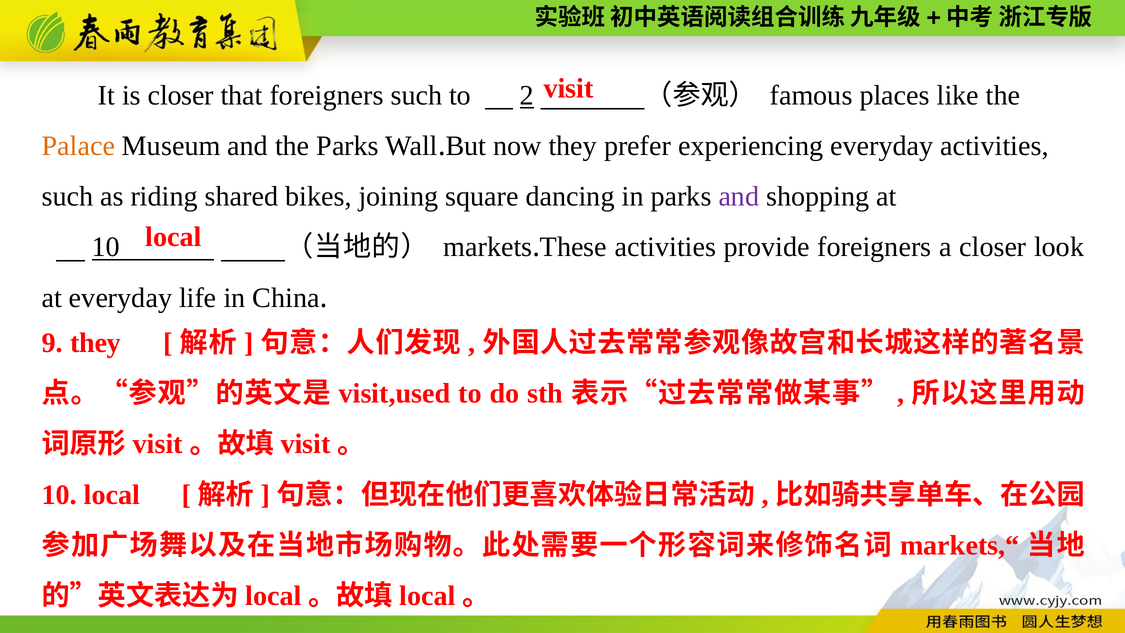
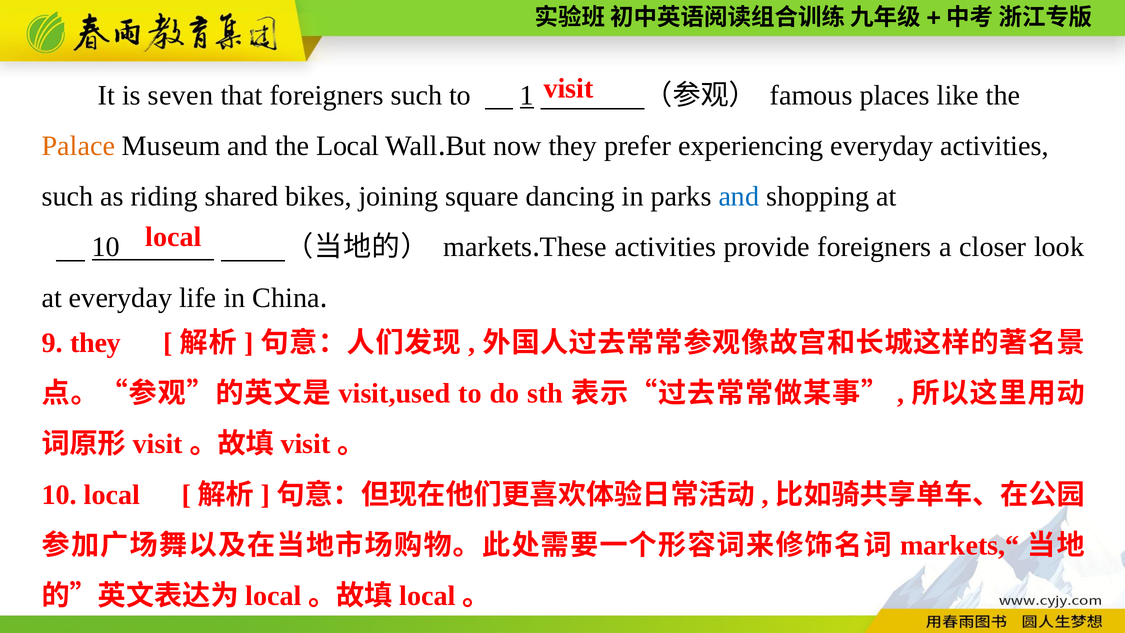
is closer: closer -> seven (181, 95)
2: 2 -> 1 (527, 95)
the Parks: Parks -> Local (348, 146)
and colour: purple -> blue (739, 197)
